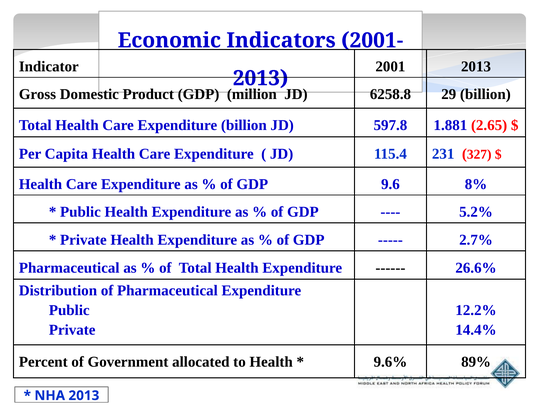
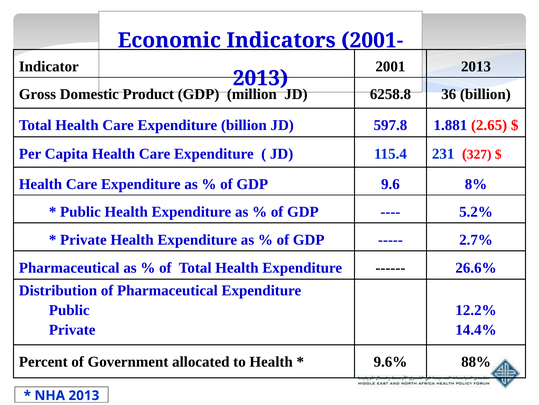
29: 29 -> 36 (449, 94)
89%: 89% -> 88% (476, 361)
